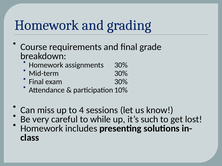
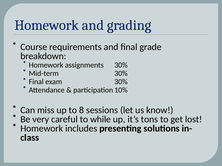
4: 4 -> 8 (82, 110)
such: such -> tons (149, 120)
